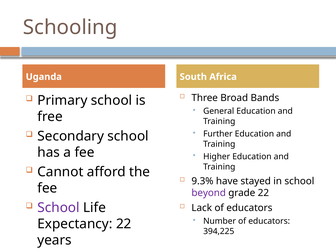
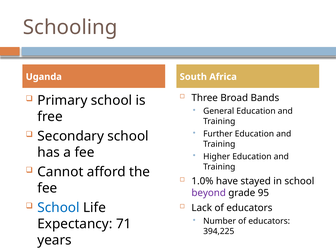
9.3%: 9.3% -> 1.0% (202, 181)
grade 22: 22 -> 95 (263, 193)
School colour: purple -> blue (59, 208)
Expectancy 22: 22 -> 71 (124, 224)
